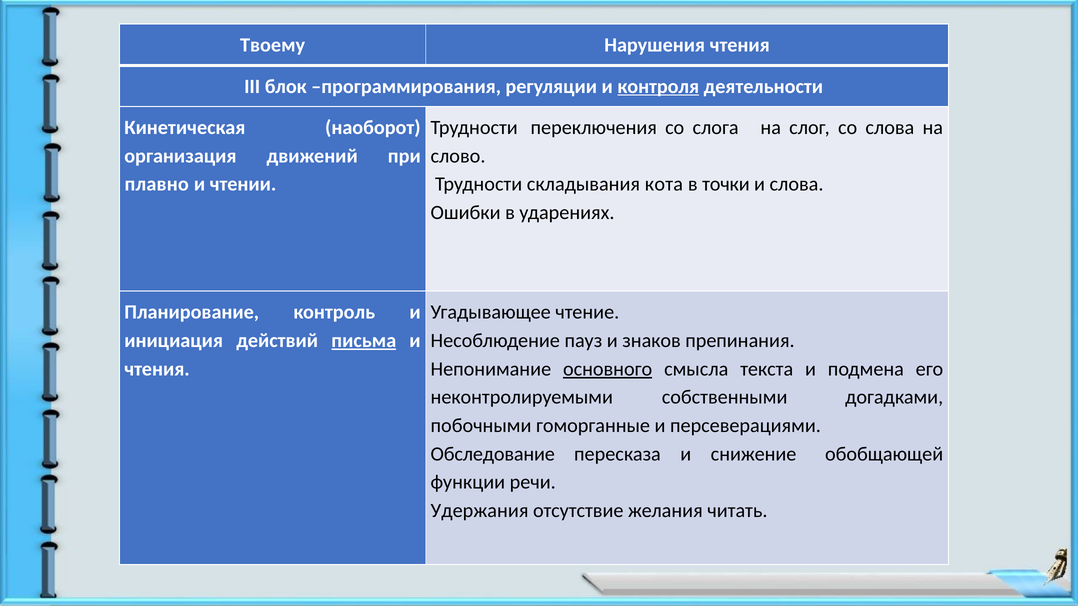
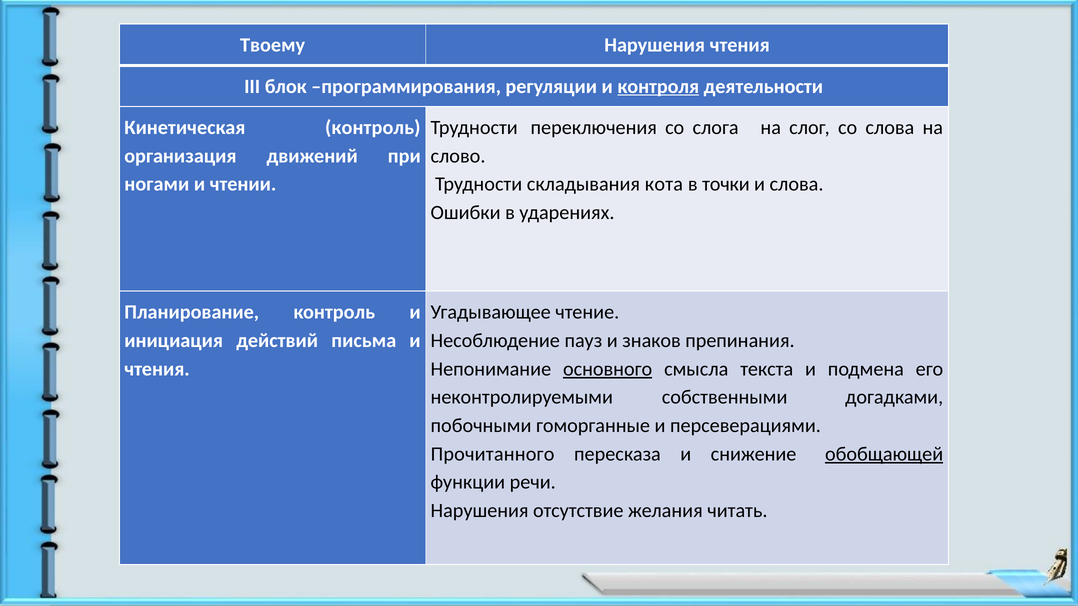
Кинетическая наоборот: наоборот -> контроль (373, 128)
плавно: плавно -> ногами (157, 184)
письма underline: present -> none (364, 341)
Обследование: Обследование -> Прочитанного (493, 454)
обобщающей underline: none -> present (884, 454)
Удержания: Удержания -> Нарушения (480, 511)
